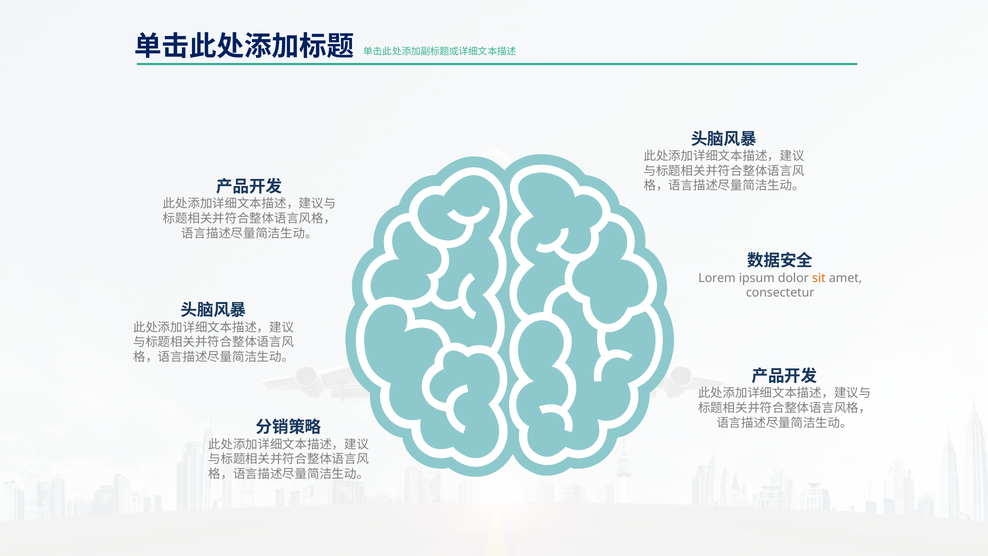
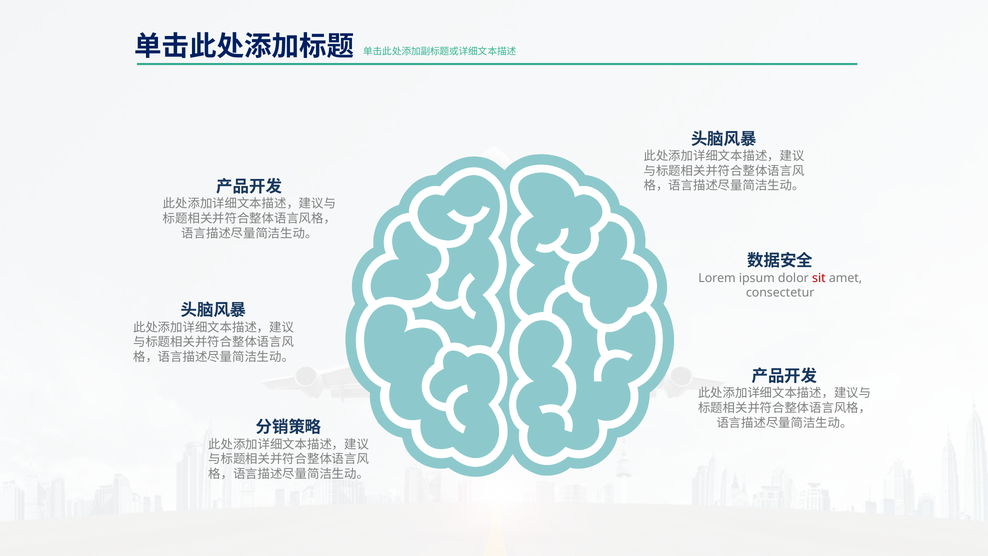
sit colour: orange -> red (819, 278)
